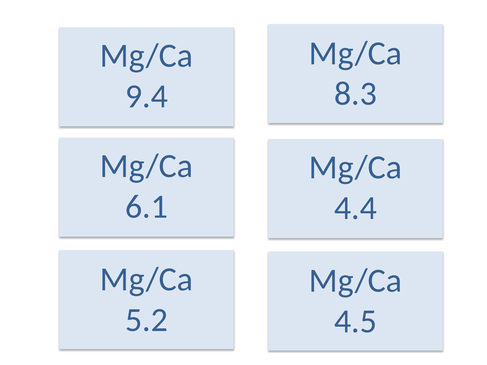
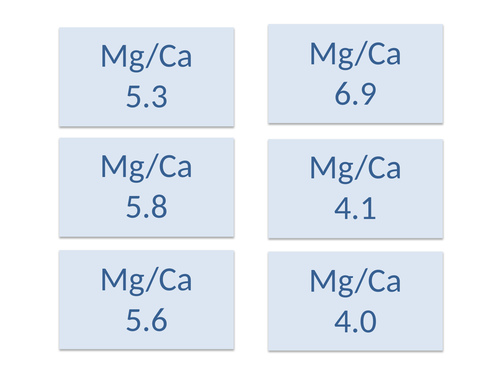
8.3: 8.3 -> 6.9 (356, 94)
9.4: 9.4 -> 5.3 (146, 96)
6.1: 6.1 -> 5.8 (146, 207)
4.4: 4.4 -> 4.1 (356, 208)
5.2: 5.2 -> 5.6 (146, 320)
4.5: 4.5 -> 4.0 (356, 321)
